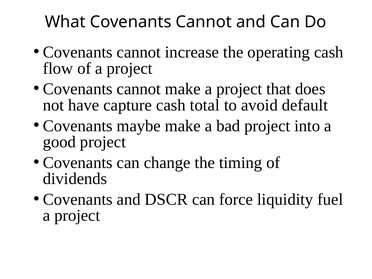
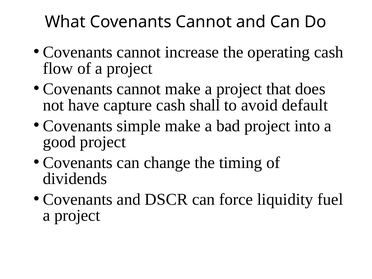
total: total -> shall (205, 105)
maybe: maybe -> simple (139, 126)
